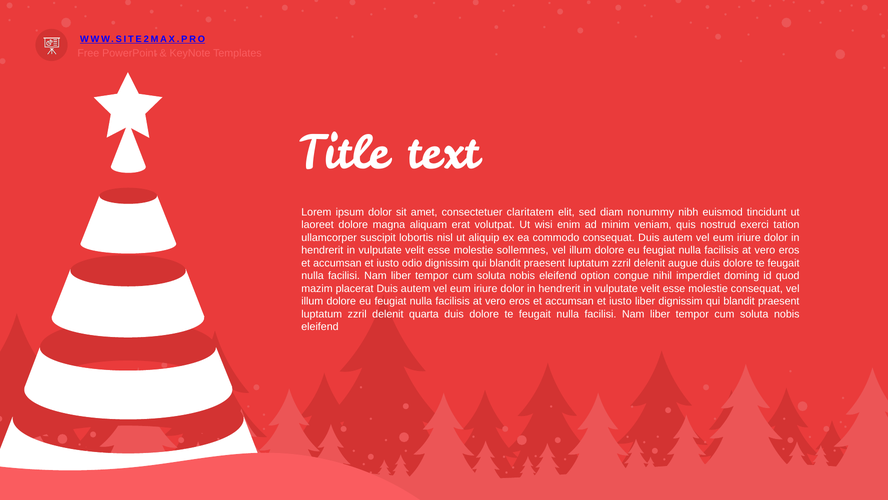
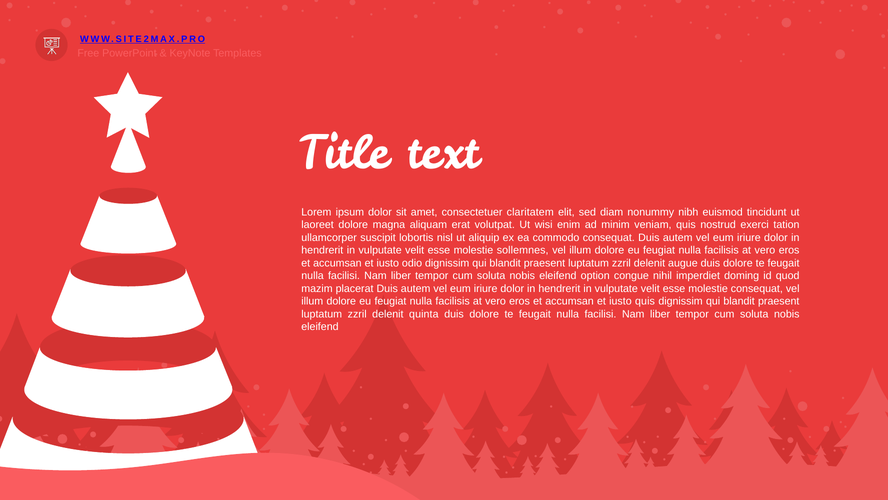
iusto liber: liber -> quis (645, 301)
quarta: quarta -> quinta (424, 314)
